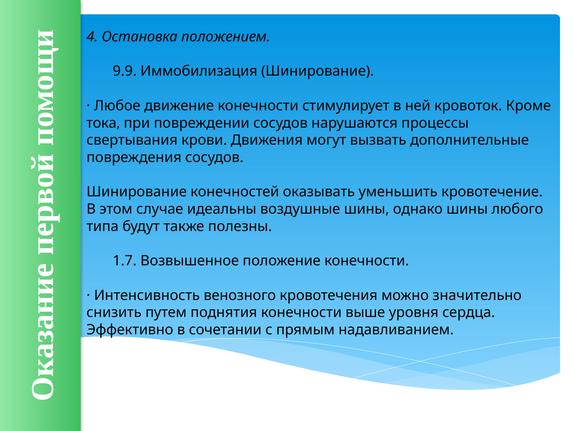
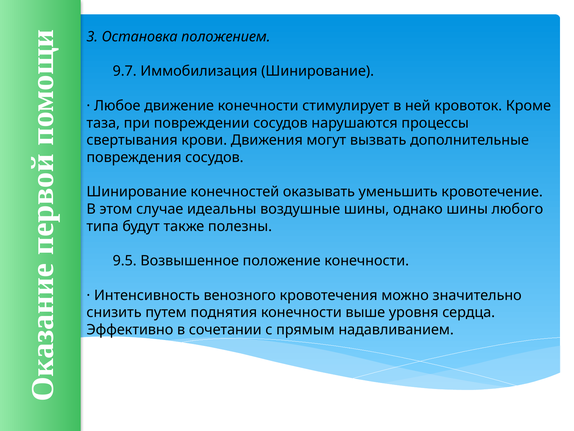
4: 4 -> 3 (92, 37)
9.9: 9.9 -> 9.7 (125, 71)
тока: тока -> таза (103, 123)
1.7: 1.7 -> 9.5 (125, 261)
